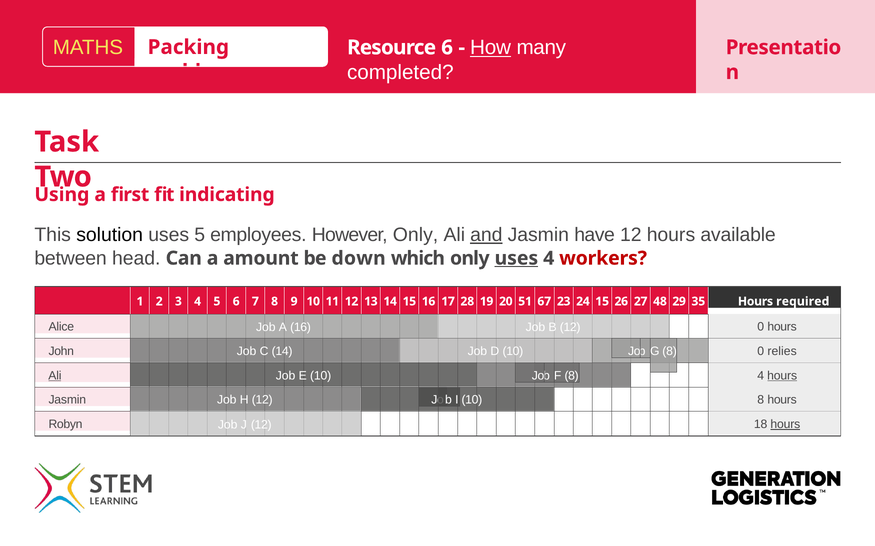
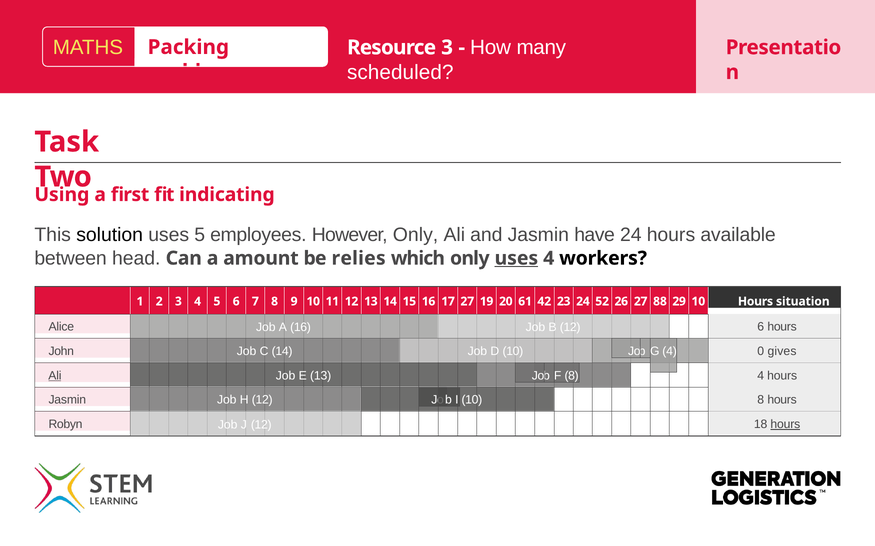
Resource 6: 6 -> 3 (447, 48)
How underline: present -> none (491, 48)
completed: completed -> scheduled (400, 72)
and underline: present -> none (486, 235)
have 12: 12 -> 24 (631, 235)
down: down -> relies (359, 258)
workers colour: red -> black (603, 258)
4 28: 28 -> 27 (467, 302)
51: 51 -> 61 (525, 302)
67: 67 -> 42 (544, 302)
11 15: 15 -> 52 (602, 302)
48: 48 -> 88 (660, 302)
16 35: 35 -> 10 (698, 302)
required: required -> situation (803, 302)
Alice 0: 0 -> 6 (761, 327)
G 8: 8 -> 4 (670, 351)
relies: relies -> gives (782, 351)
E 10: 10 -> 13 (321, 376)
hours underline: present -> none (782, 376)
